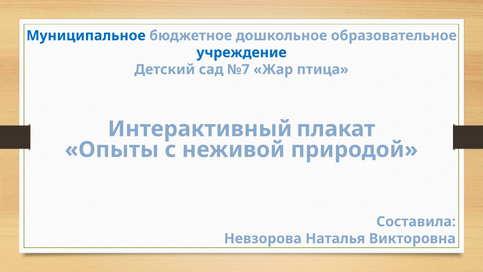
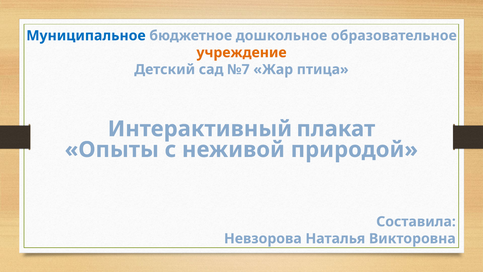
учреждение colour: blue -> orange (242, 53)
